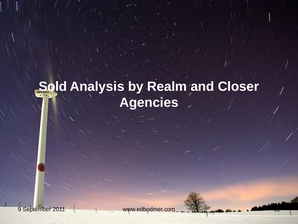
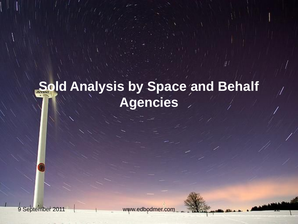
Realm: Realm -> Space (167, 86)
Closer: Closer -> Behalf (238, 86)
